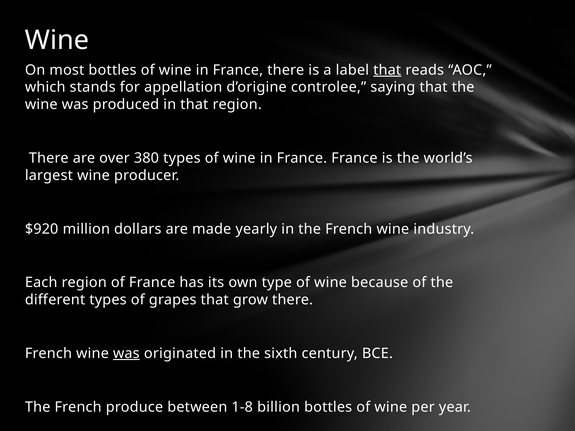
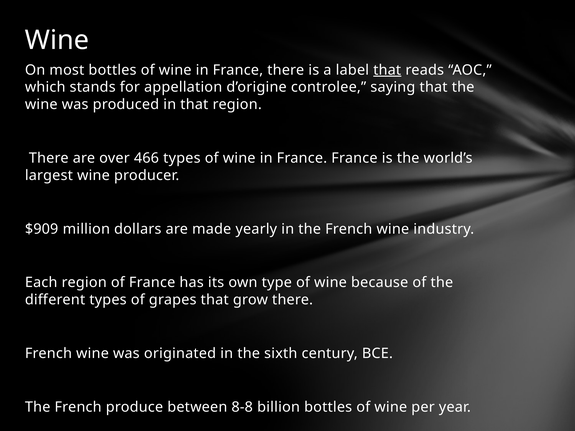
380: 380 -> 466 (146, 158)
$920: $920 -> $909 (42, 229)
was underline: present -> none (126, 354)
1-8: 1-8 -> 8-8 (242, 407)
